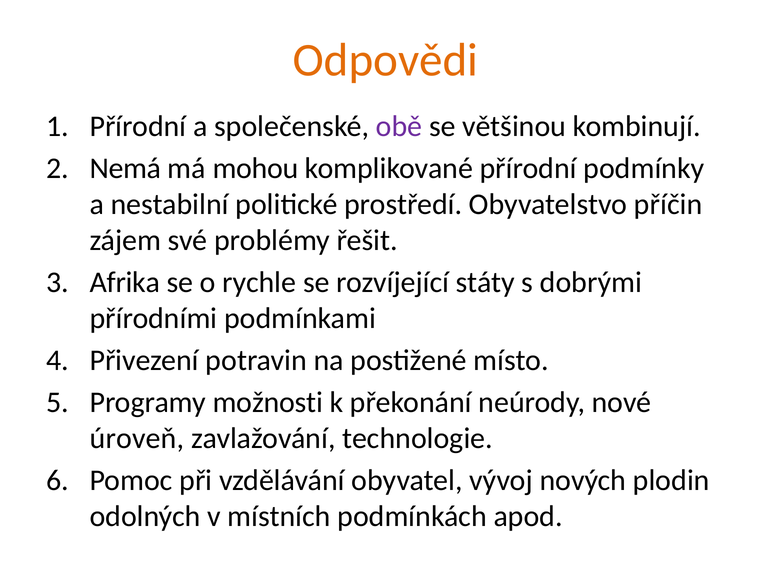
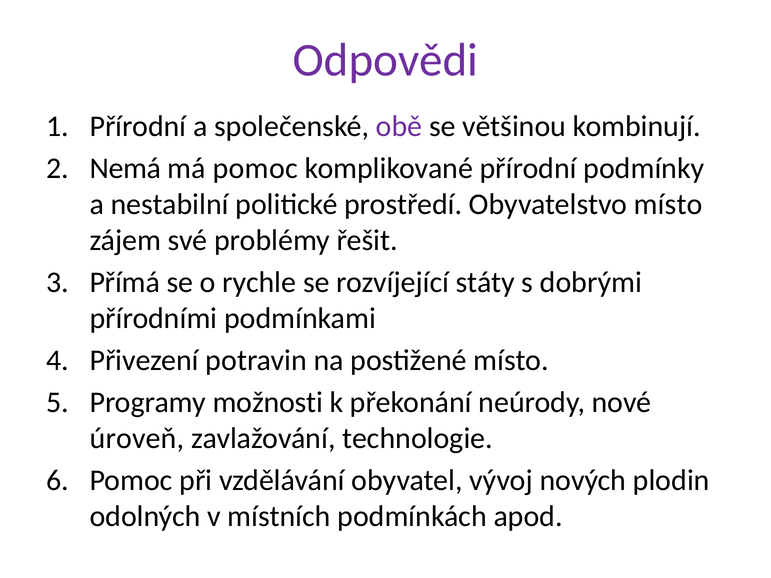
Odpovědi colour: orange -> purple (385, 60)
má mohou: mohou -> pomoc (255, 168)
Obyvatelstvo příčin: příčin -> místo (668, 204)
Afrika: Afrika -> Přímá (125, 282)
